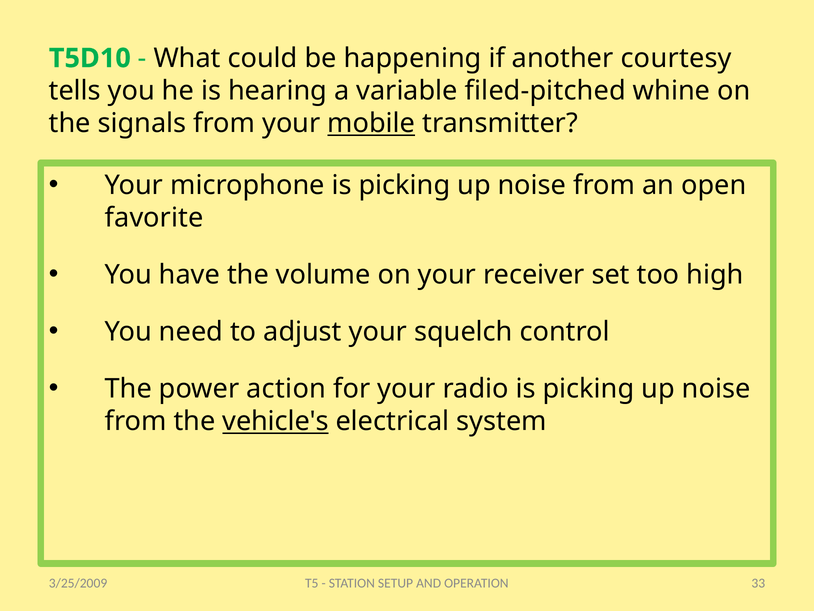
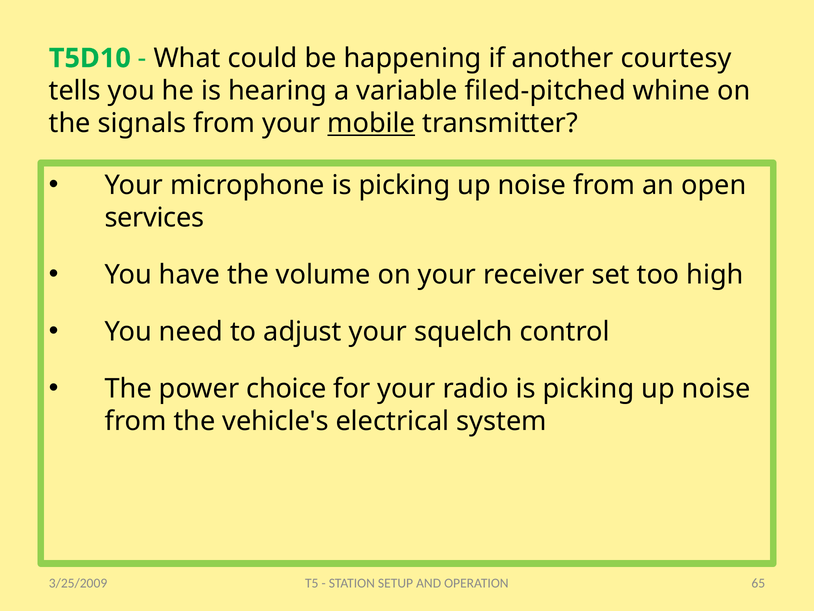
favorite: favorite -> services (154, 218)
action: action -> choice (286, 389)
vehicle's underline: present -> none (276, 421)
33: 33 -> 65 (758, 583)
